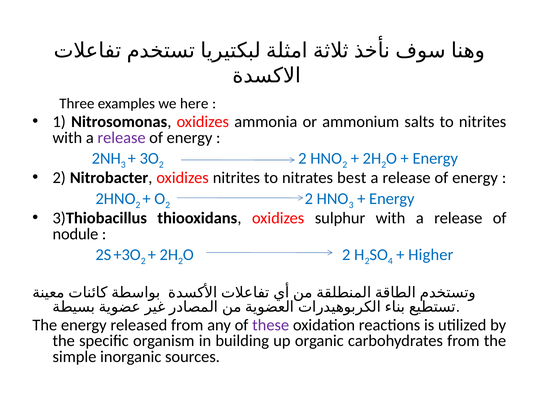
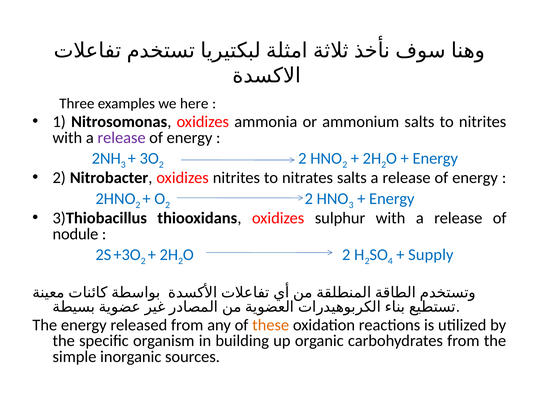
nitrates best: best -> salts (352, 178)
Higher: Higher -> Supply (431, 255)
these colour: purple -> orange (271, 325)
